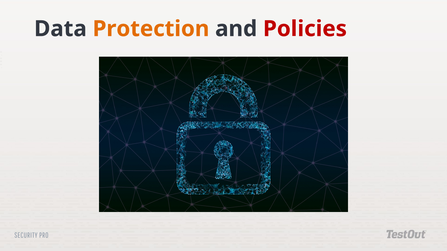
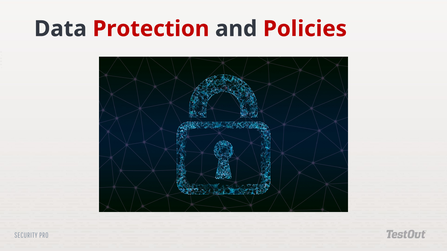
Protection colour: orange -> red (151, 29)
